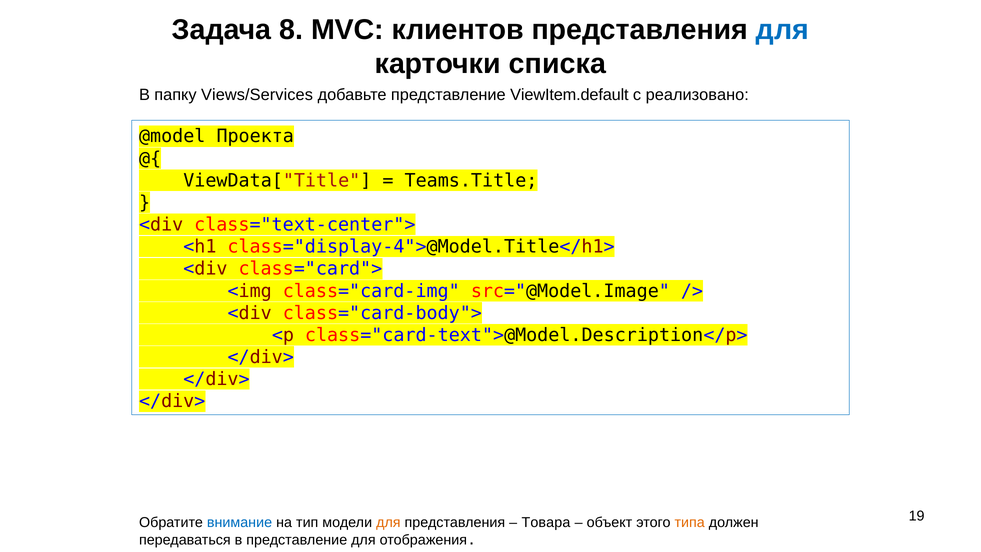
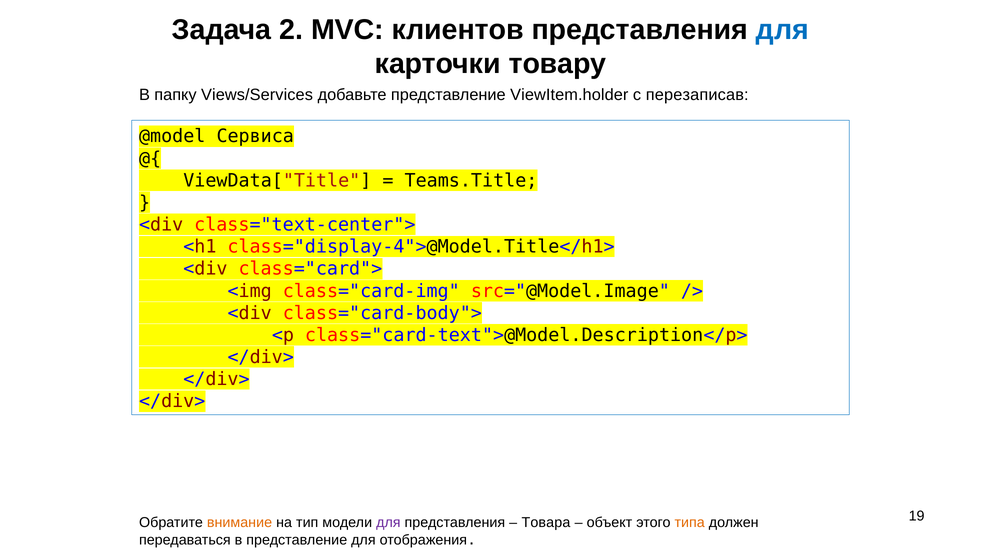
8: 8 -> 2 (291, 30)
списка: списка -> товару (557, 64)
ViewItem.default: ViewItem.default -> ViewItem.holder (569, 95)
реализовано: реализовано -> перезаписав (697, 95)
Проекта: Проекта -> Сервиса (255, 136)
внимание colour: blue -> orange (240, 522)
для colour: orange -> purple (388, 522)
